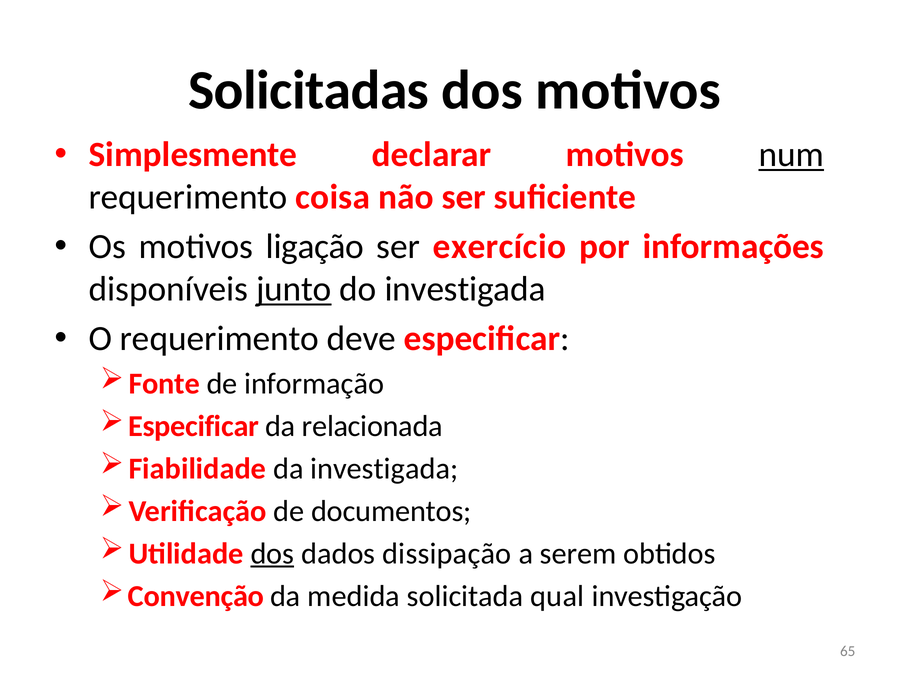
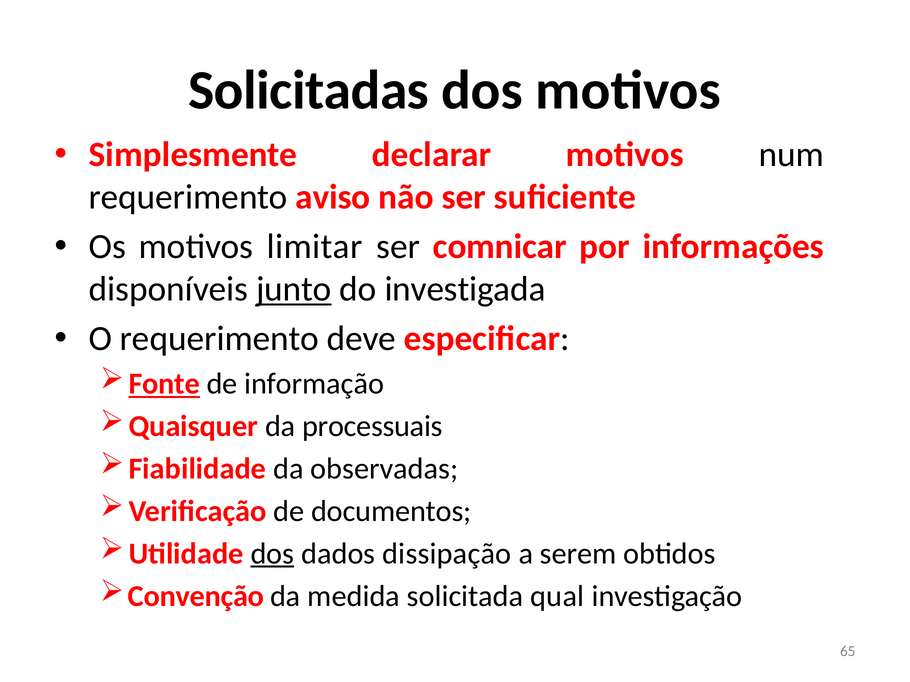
num underline: present -> none (791, 155)
coisa: coisa -> aviso (333, 197)
ligação: ligação -> limitar (315, 247)
exercício: exercício -> comnicar (500, 247)
Fonte underline: none -> present (164, 384)
Especificar: Especificar -> Quaisquer (193, 427)
relacionada: relacionada -> processuais (372, 427)
da investigada: investigada -> observadas (384, 469)
